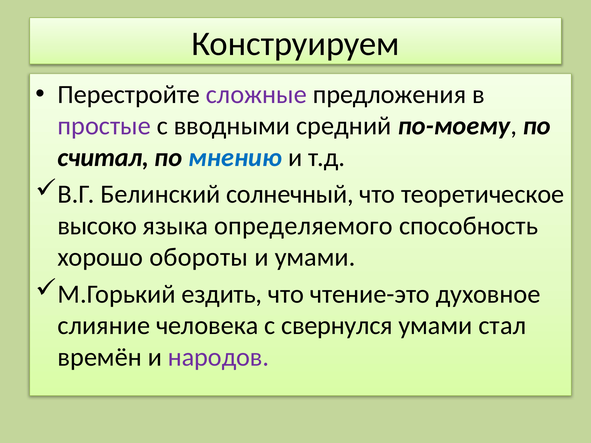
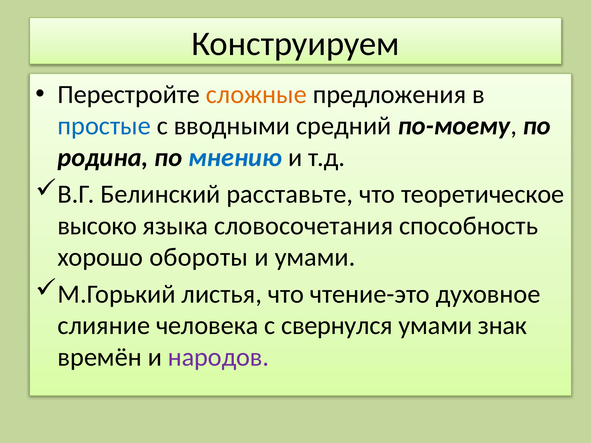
сложные colour: purple -> orange (256, 94)
простые colour: purple -> blue (104, 126)
считал: считал -> родина (103, 158)
солнечный: солнечный -> расставьте (290, 194)
определяемого: определяемого -> словосочетания (304, 226)
ездить: ездить -> листья (222, 294)
стал: стал -> знак (503, 326)
